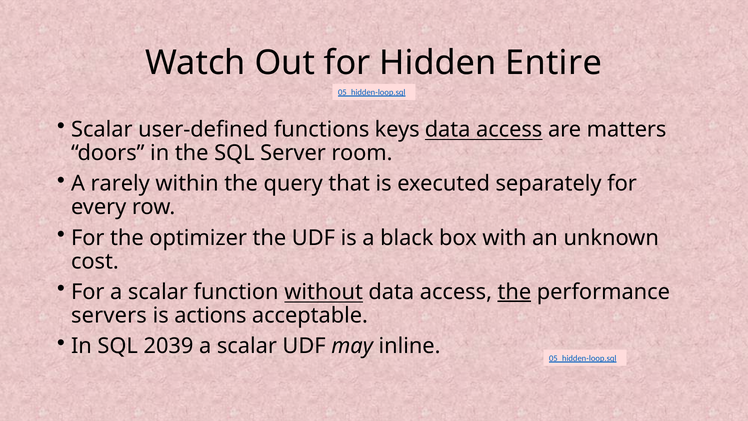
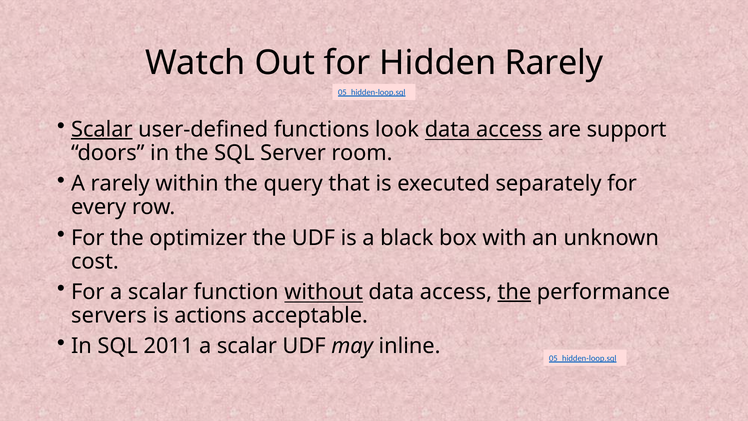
Hidden Entire: Entire -> Rarely (554, 63)
Scalar underline: none -> present (102, 129)
keys: keys -> look (397, 129)
matters: matters -> support (627, 129)
2039: 2039 -> 2011 (168, 346)
